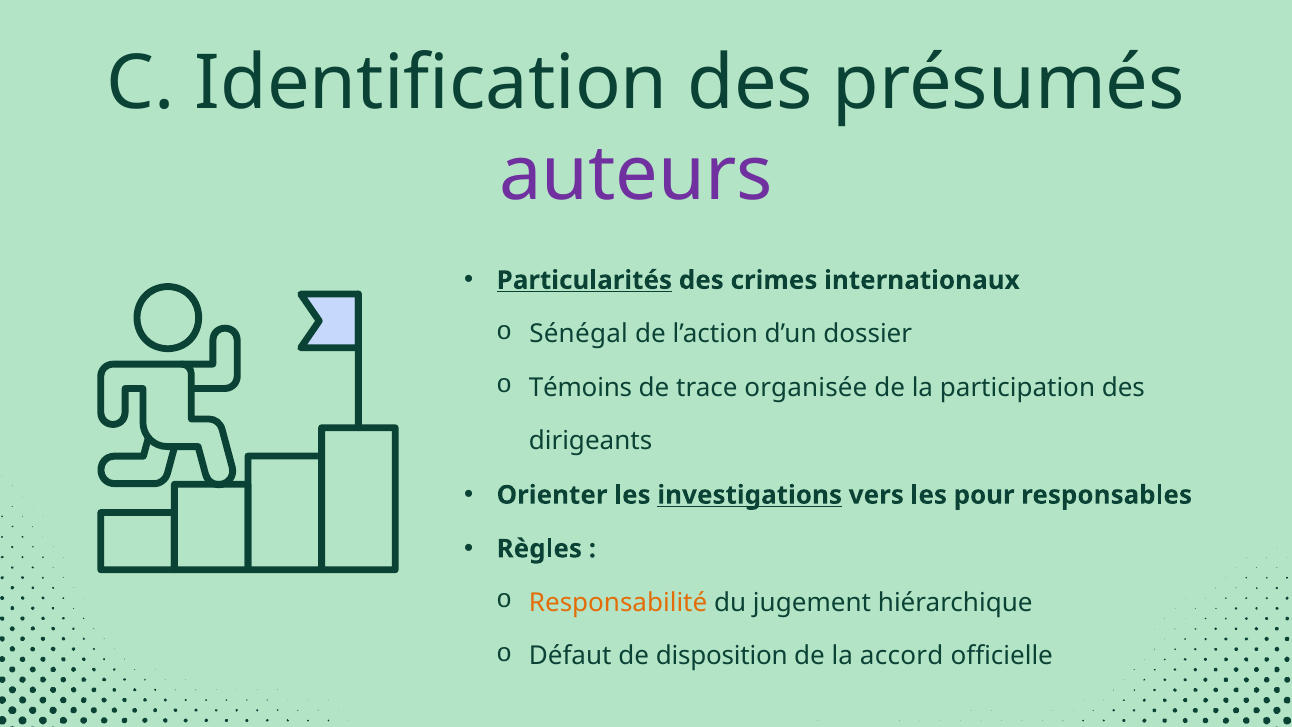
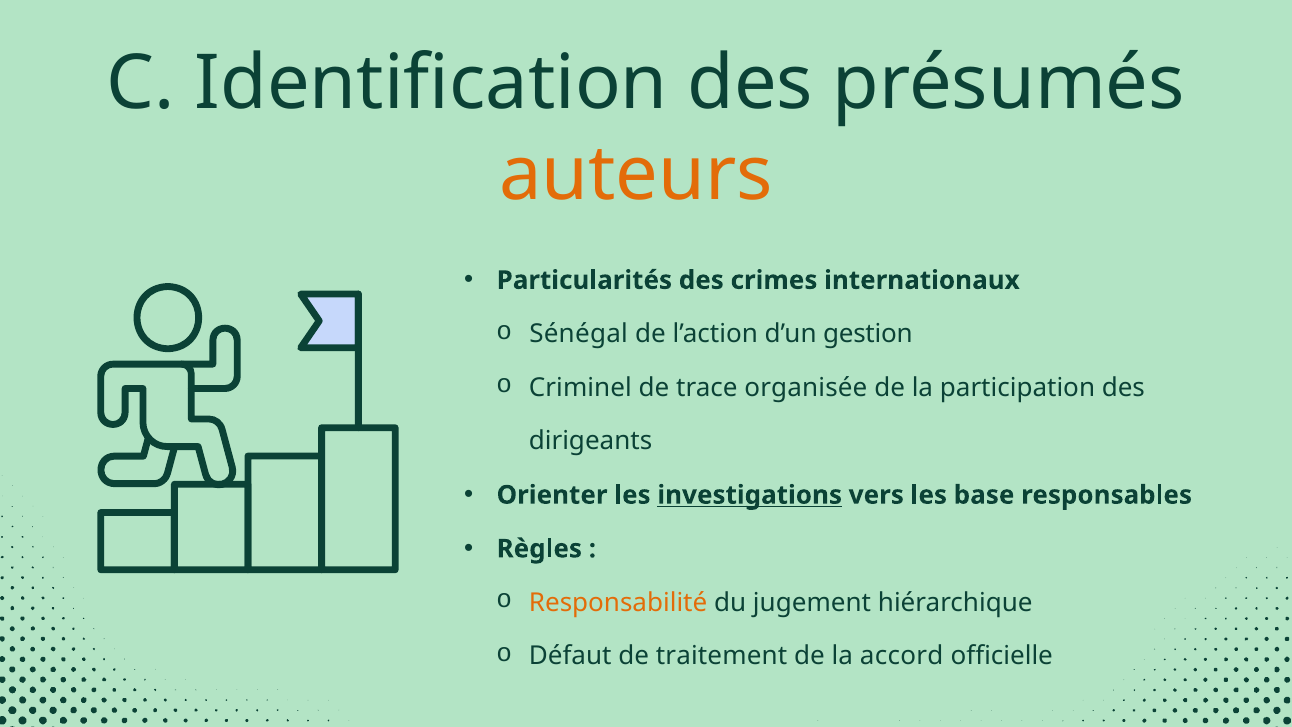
auteurs colour: purple -> orange (636, 174)
Particularités underline: present -> none (584, 280)
dossier: dossier -> gestion (868, 334)
Témoins: Témoins -> Criminel (580, 388)
pour: pour -> base (984, 495)
disposition: disposition -> traitement (722, 656)
